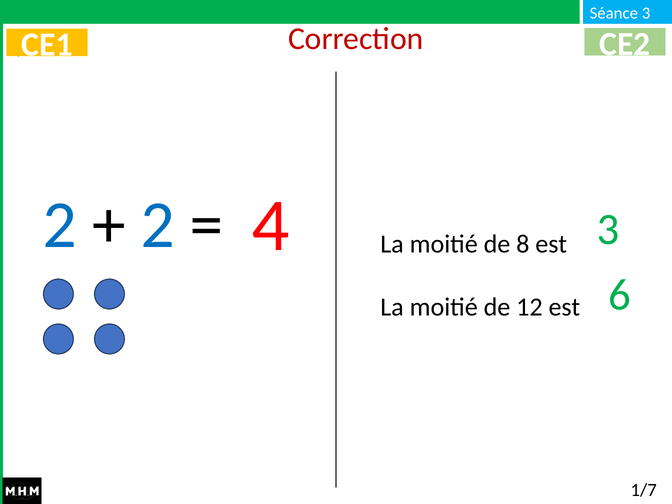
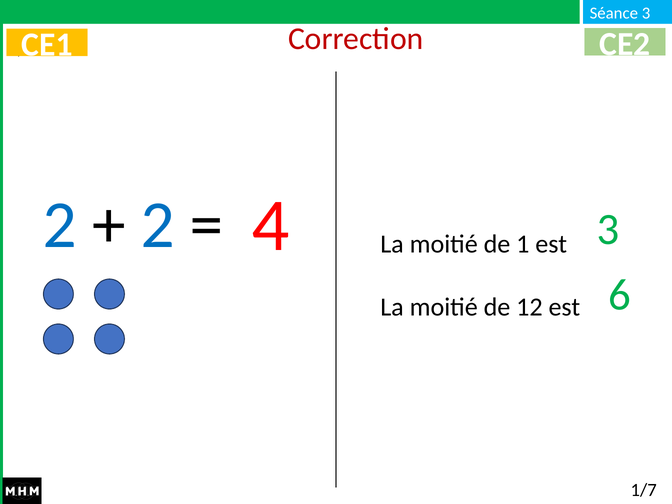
8: 8 -> 1 (523, 244)
